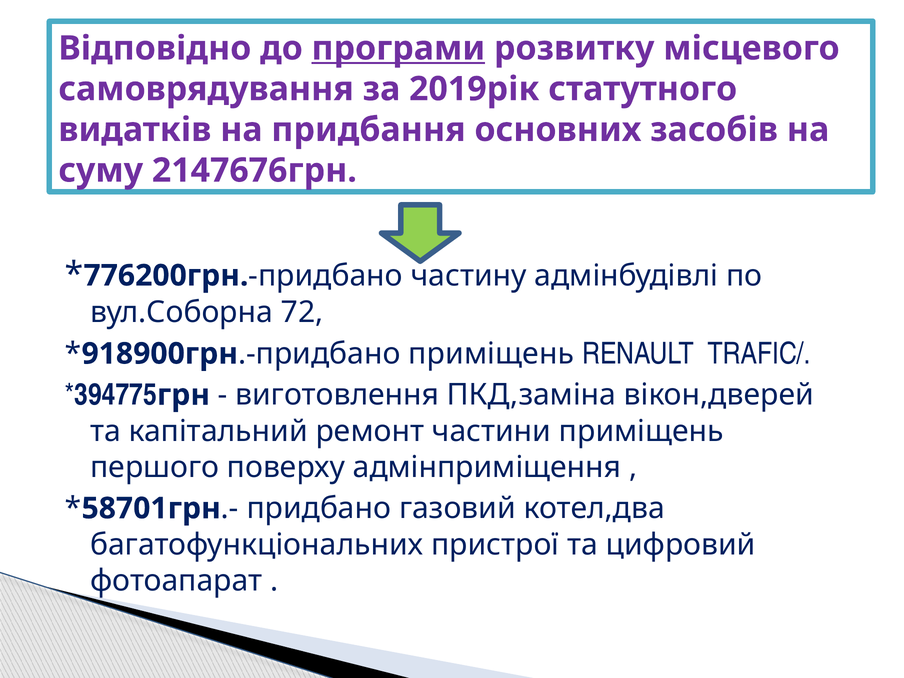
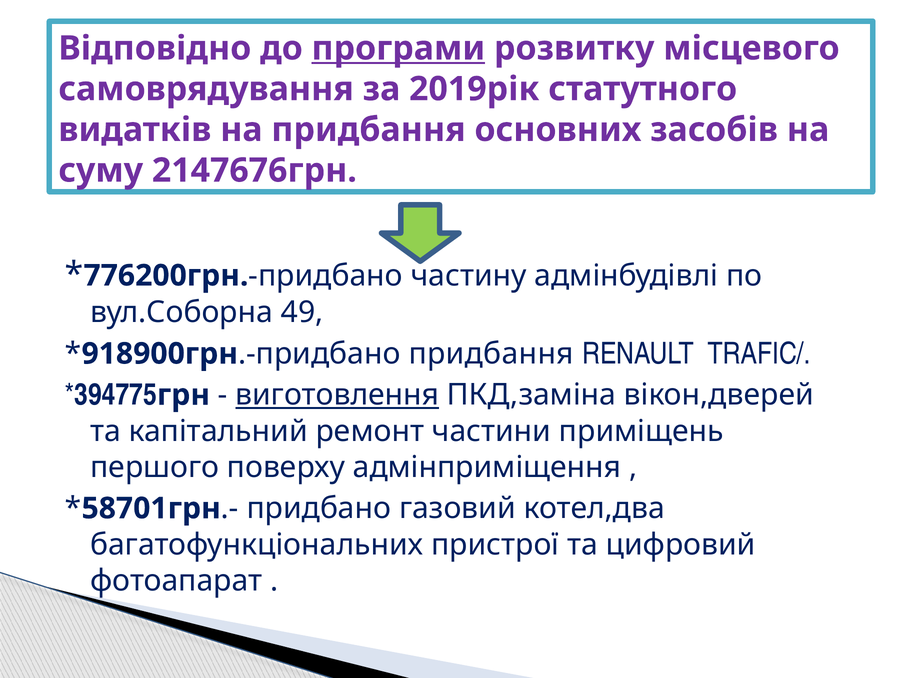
72: 72 -> 49 (302, 313)
приміщень: приміщень -> придбання (491, 354)
виготовлення underline: none -> present (337, 395)
